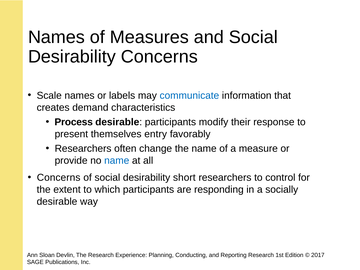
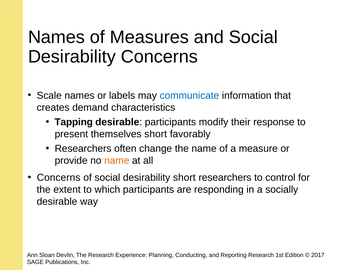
Process: Process -> Tapping (74, 122)
themselves entry: entry -> short (156, 134)
name colour: blue -> orange (117, 161)
